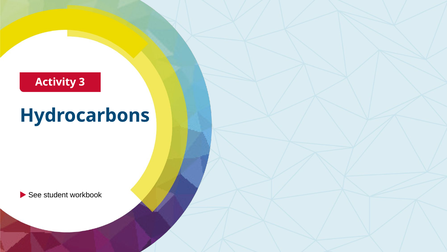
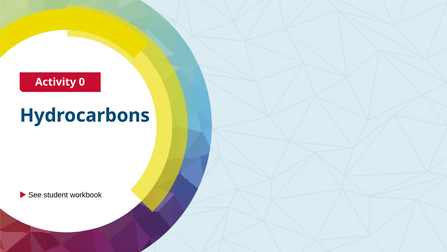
3: 3 -> 0 (82, 82)
